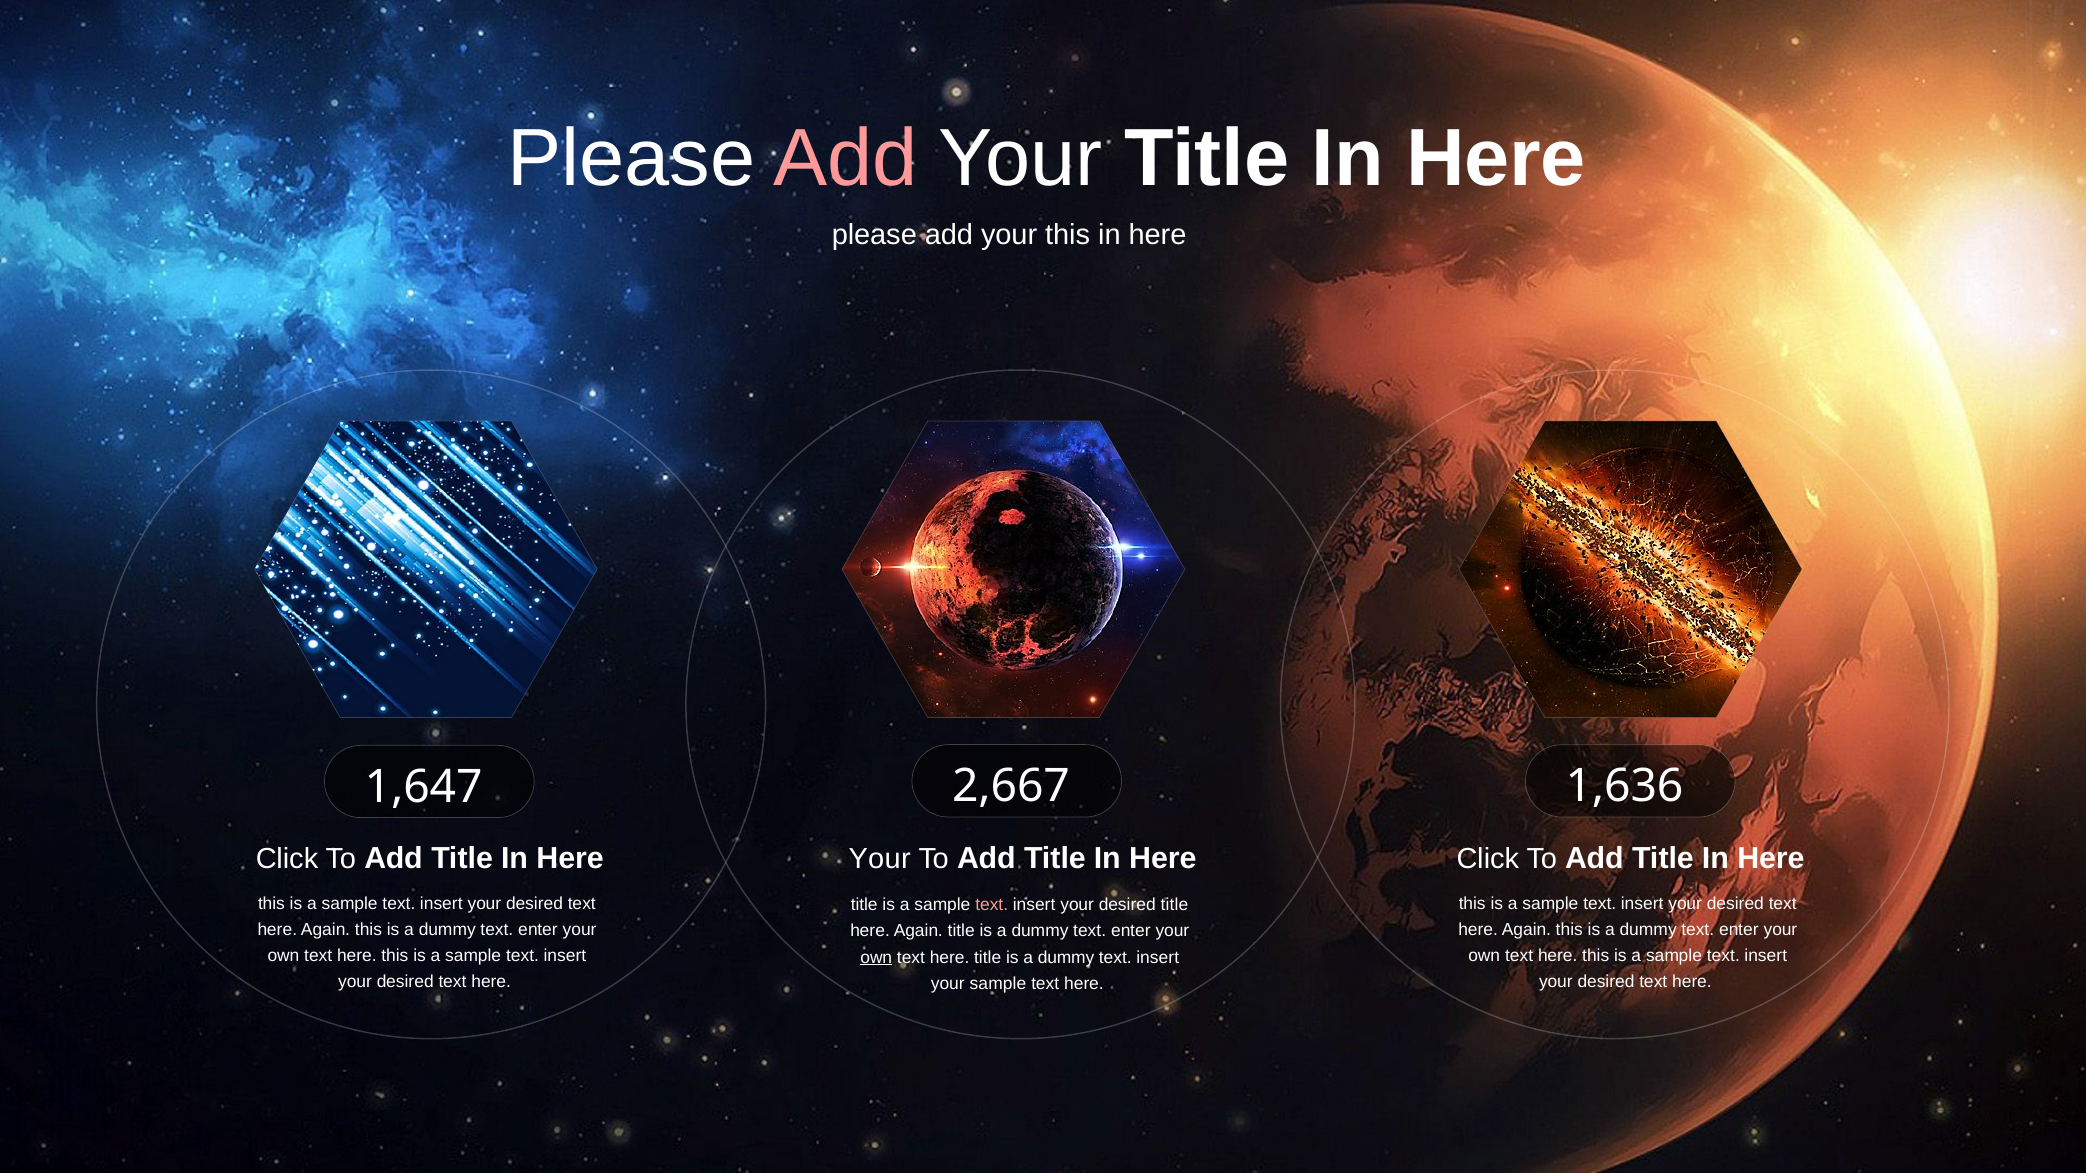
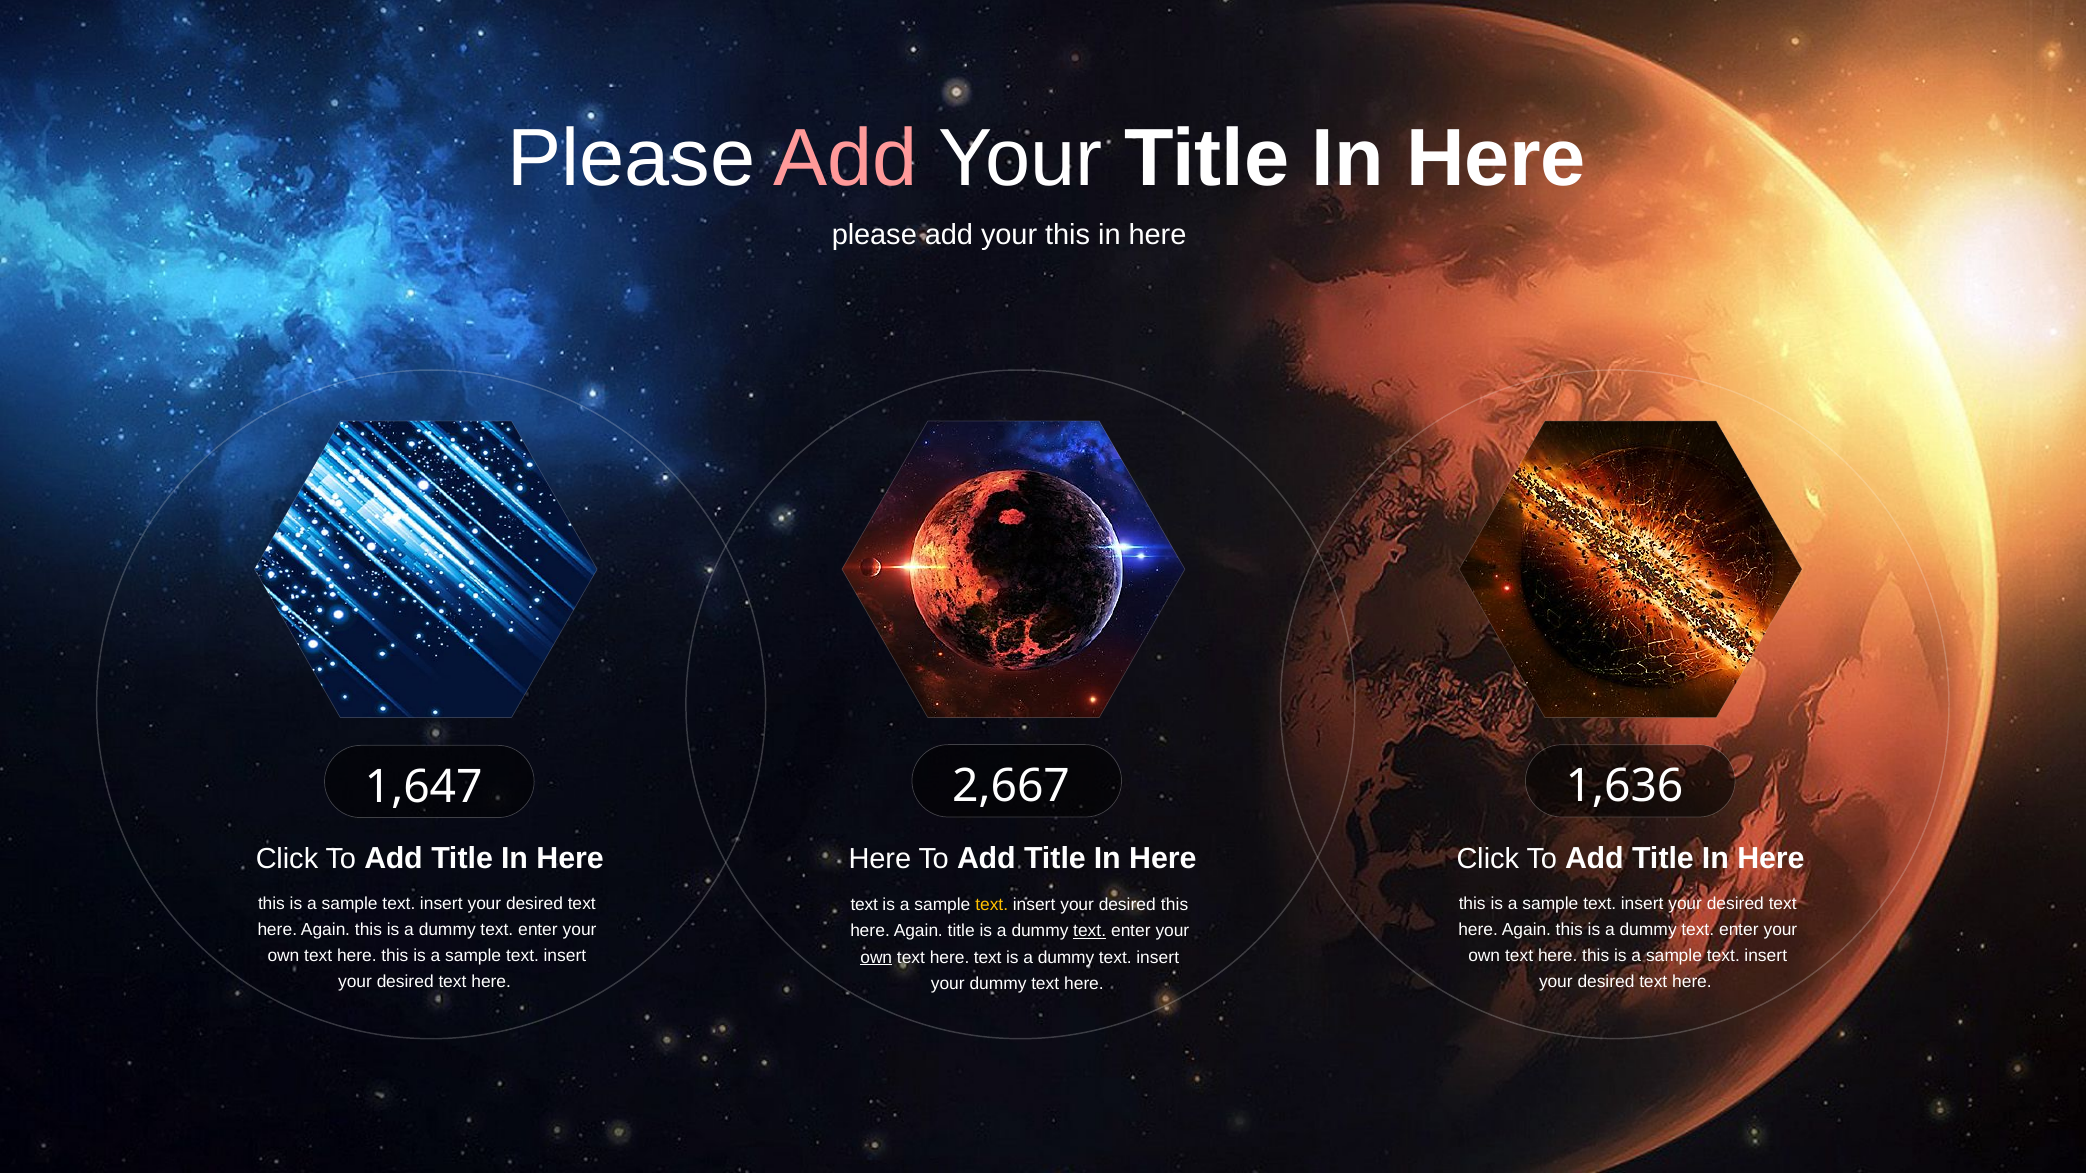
Your: Your -> Here (880, 859)
title: title -> text (864, 905)
text colour: pink -> yellow (992, 905)
desired title: title -> this (1175, 905)
text underline: none -> present (1090, 932)
here title: title -> text (988, 958)
your sample: sample -> dummy (998, 984)
